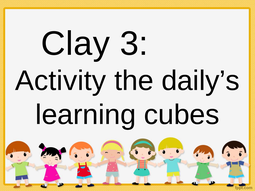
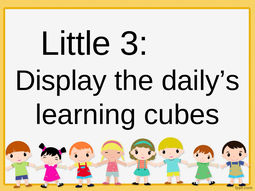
Clay: Clay -> Little (76, 44)
Activity: Activity -> Display (61, 81)
